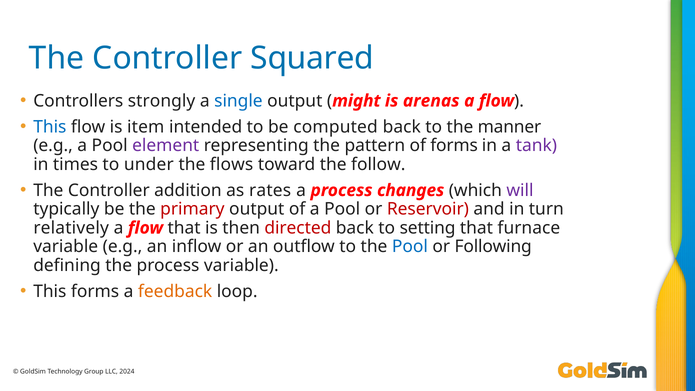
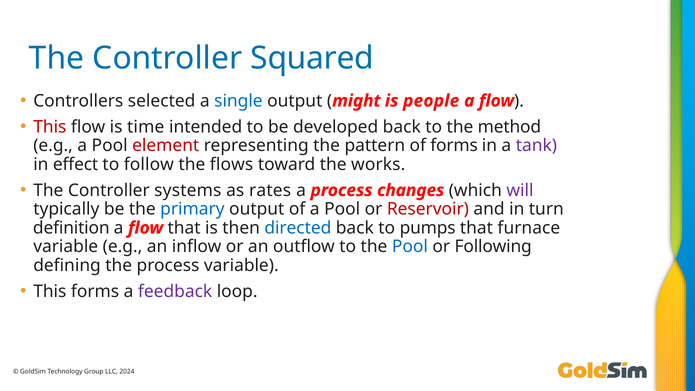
strongly: strongly -> selected (162, 101)
arenas: arenas -> people (431, 101)
This colour: blue -> red (50, 127)
item: item -> time (146, 127)
computed: computed -> developed (336, 127)
manner: manner -> method (509, 127)
element colour: purple -> red (166, 146)
times: times -> effect (76, 164)
under: under -> follow (149, 164)
follow: follow -> works (378, 164)
addition: addition -> systems (188, 190)
primary colour: red -> blue (192, 209)
relatively: relatively -> definition (71, 228)
directed colour: red -> blue (298, 228)
setting: setting -> pumps (428, 228)
feedback colour: orange -> purple (175, 291)
